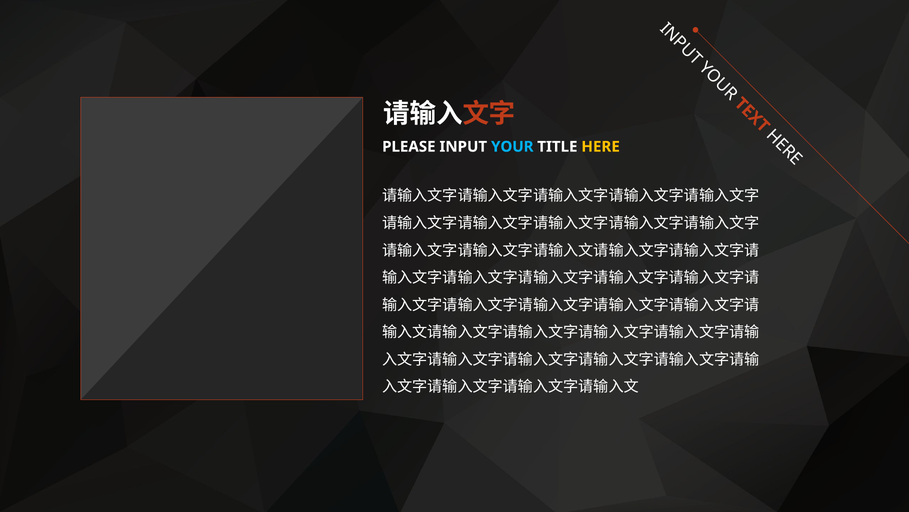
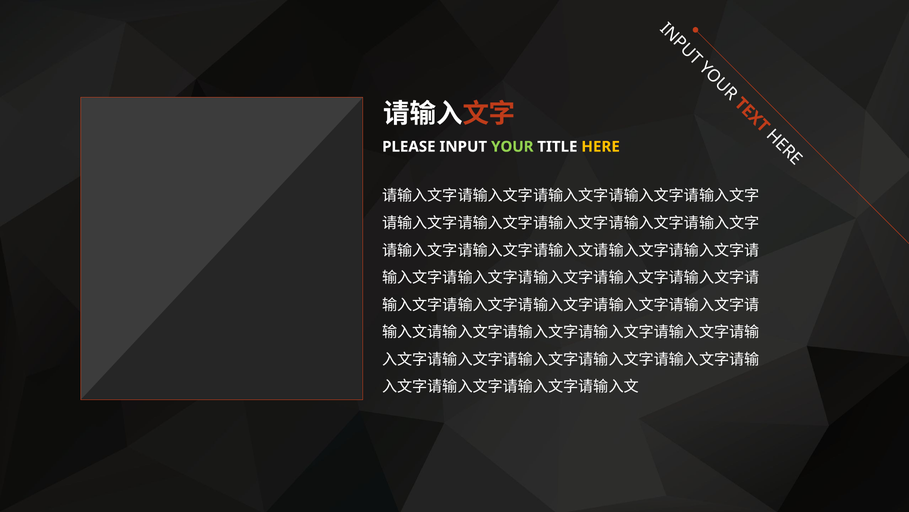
YOUR colour: light blue -> light green (512, 147)
